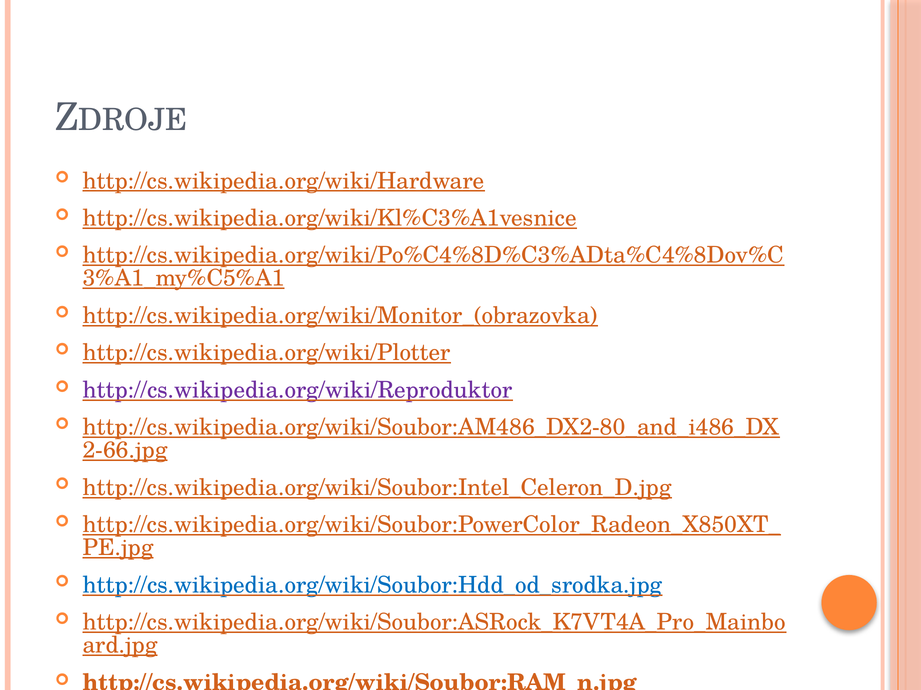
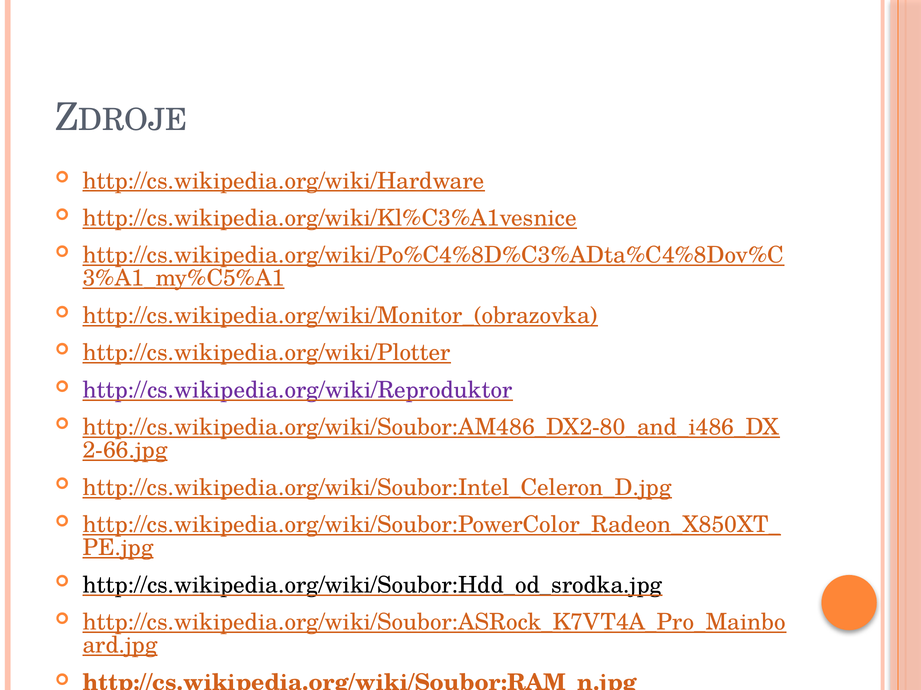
http://cs.wikipedia.org/wiki/Soubor:Hdd_od_srodka.jpg colour: blue -> black (372, 586)
